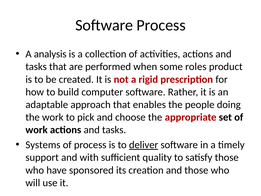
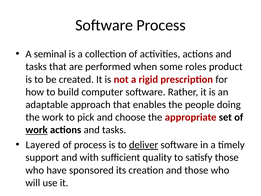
analysis: analysis -> seminal (50, 54)
work underline: none -> present (37, 130)
Systems: Systems -> Layered (43, 145)
